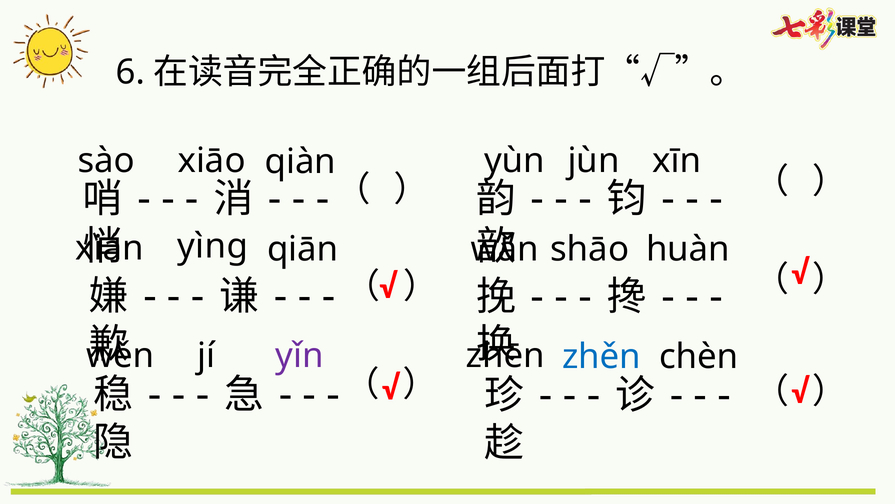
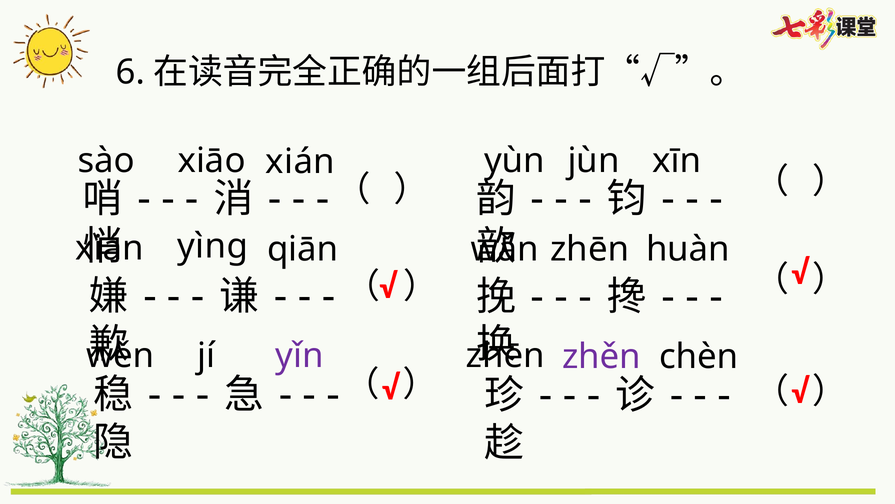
qiàn: qiàn -> xián (300, 162)
shāo: shāo -> zhēn (590, 249)
zhěn colour: blue -> purple (602, 356)
